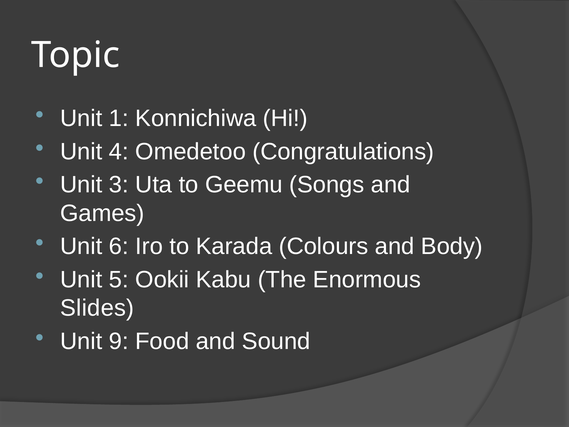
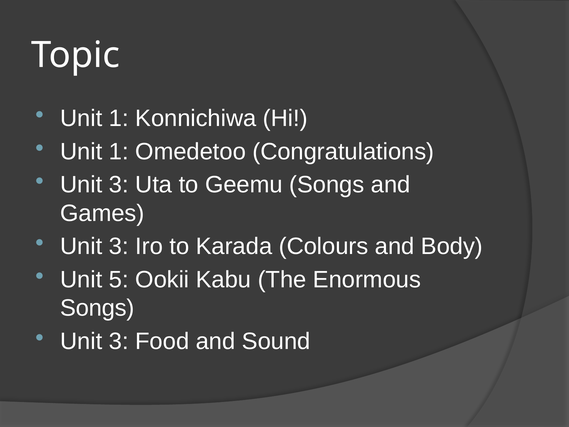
4: 4 -> 1 (119, 151)
6: 6 -> 3 (119, 246)
Slides: Slides -> Songs (97, 308)
9: 9 -> 3 (119, 341)
